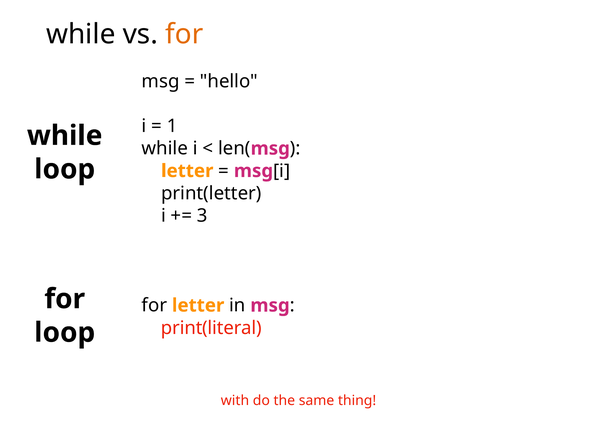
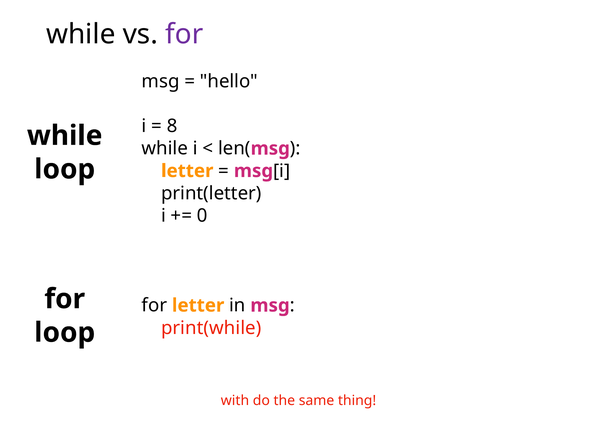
for colour: orange -> purple (184, 34)
1: 1 -> 8 (172, 126)
3: 3 -> 0 (202, 216)
print(literal: print(literal -> print(while (211, 328)
